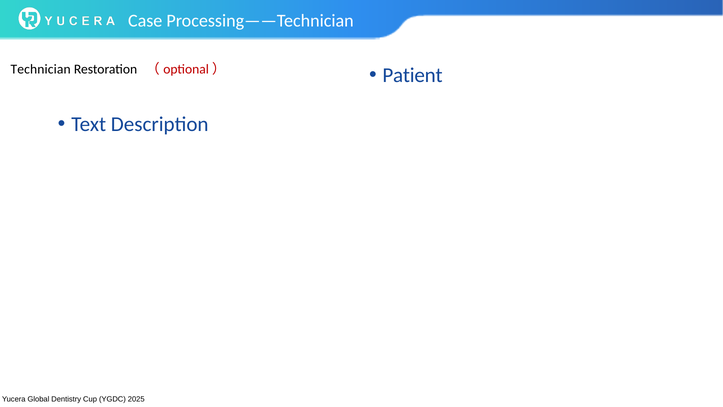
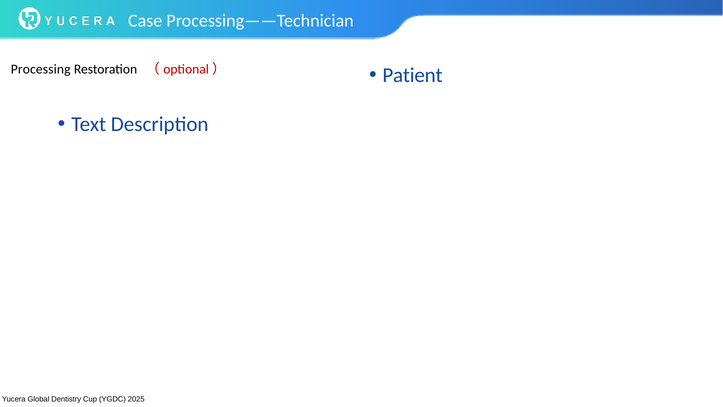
Technician: Technician -> Processing (41, 69)
